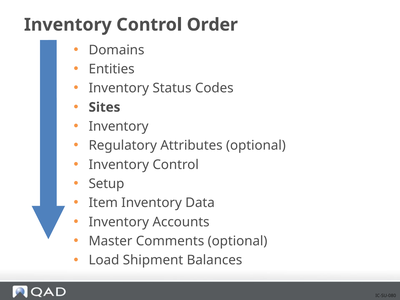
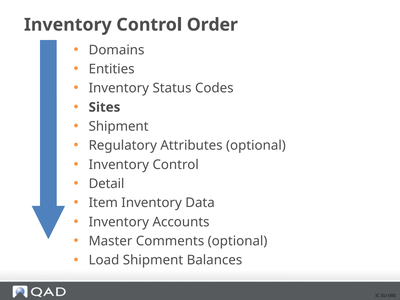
Inventory: Inventory -> Shipment (119, 126)
Setup: Setup -> Detail (106, 184)
